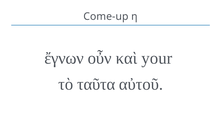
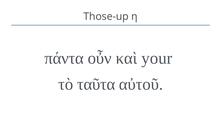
Come-up: Come-up -> Those-up (106, 16)
ἔγνων: ἔγνων -> πάντα (64, 58)
